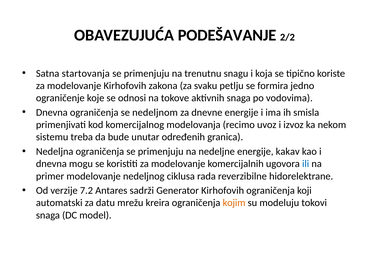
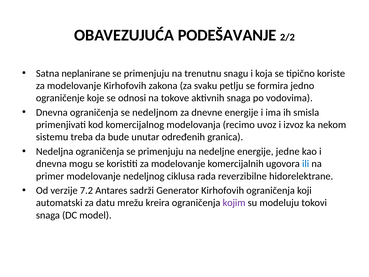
startovanja: startovanja -> neplanirane (86, 73)
kakav: kakav -> jedne (288, 151)
kojim colour: orange -> purple (234, 203)
